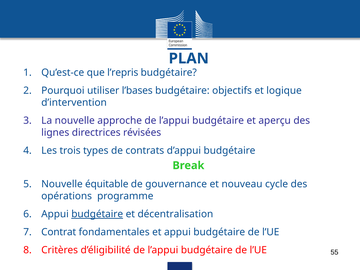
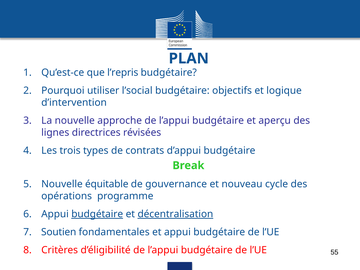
l’bases: l’bases -> l’social (137, 91)
décentralisation underline: none -> present (175, 214)
Contrat: Contrat -> Soutien (59, 232)
